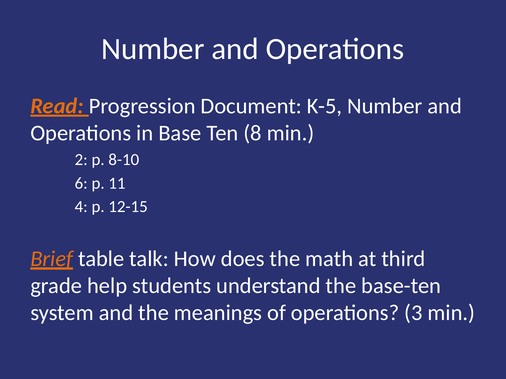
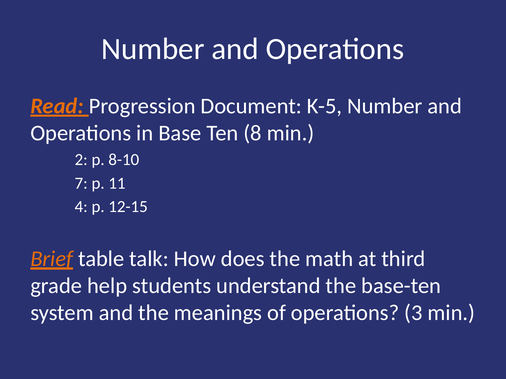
6: 6 -> 7 (81, 183)
